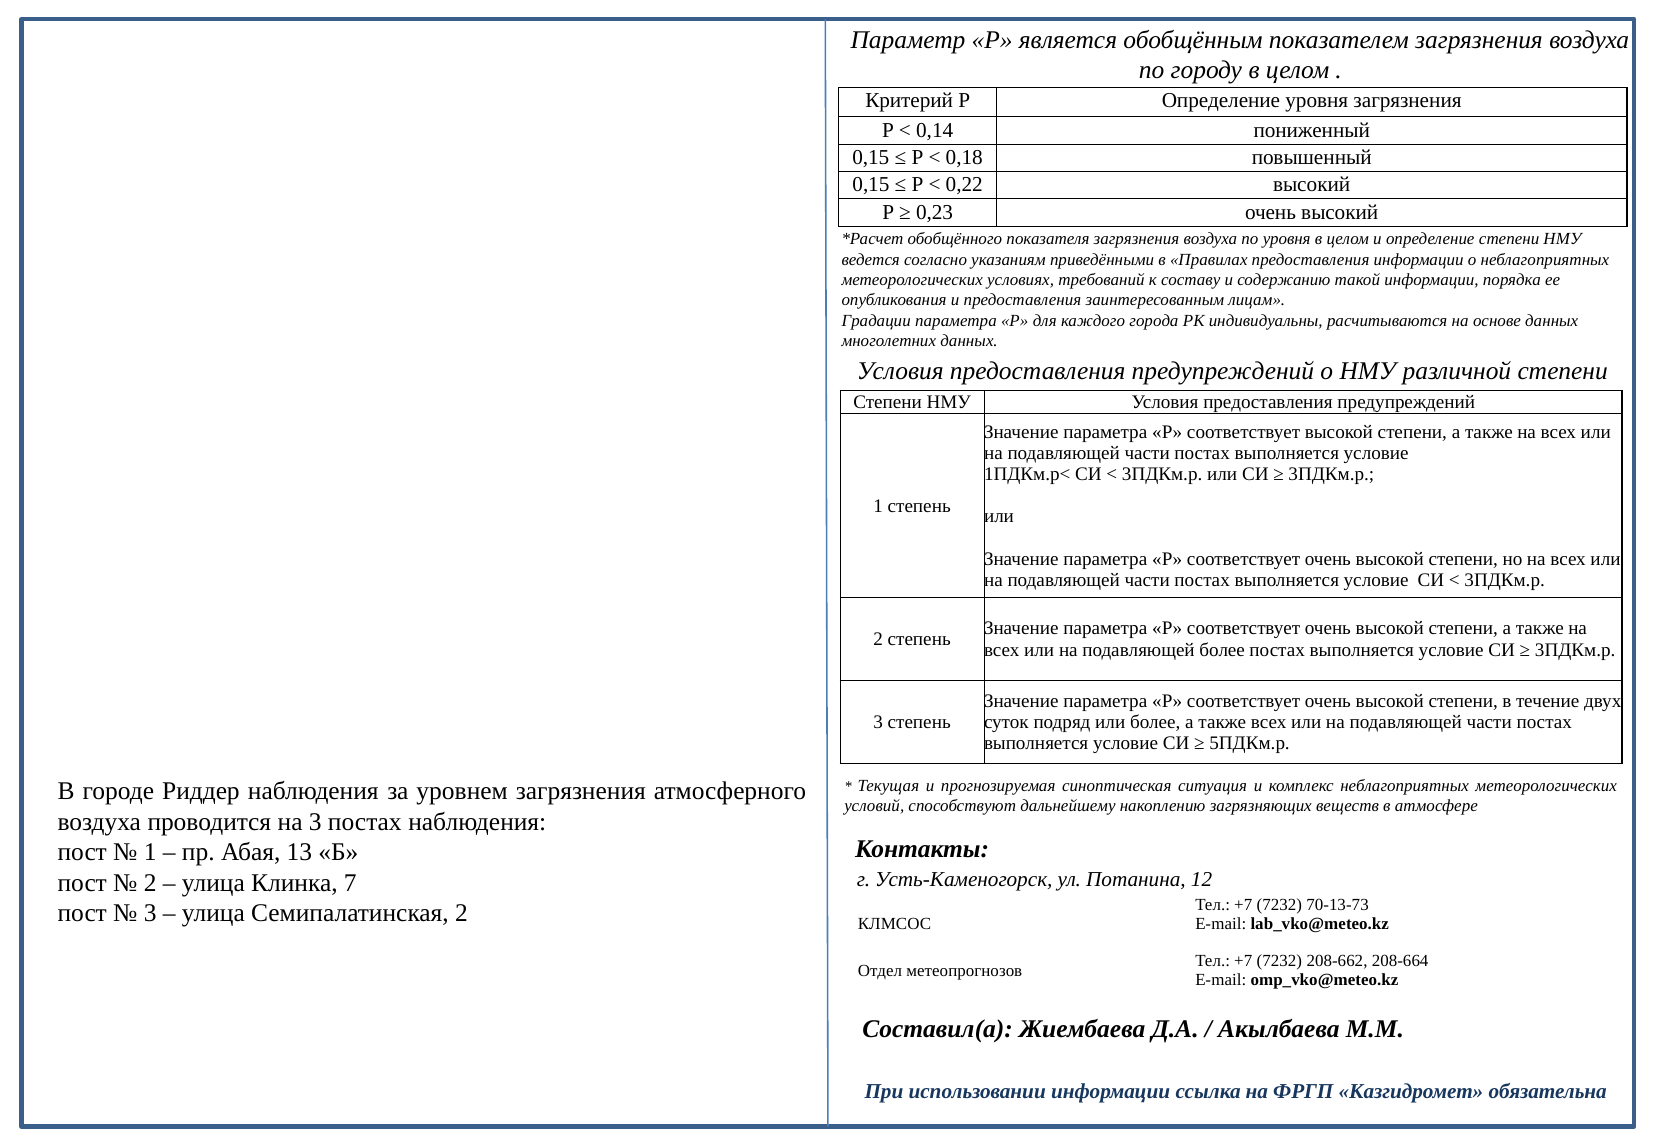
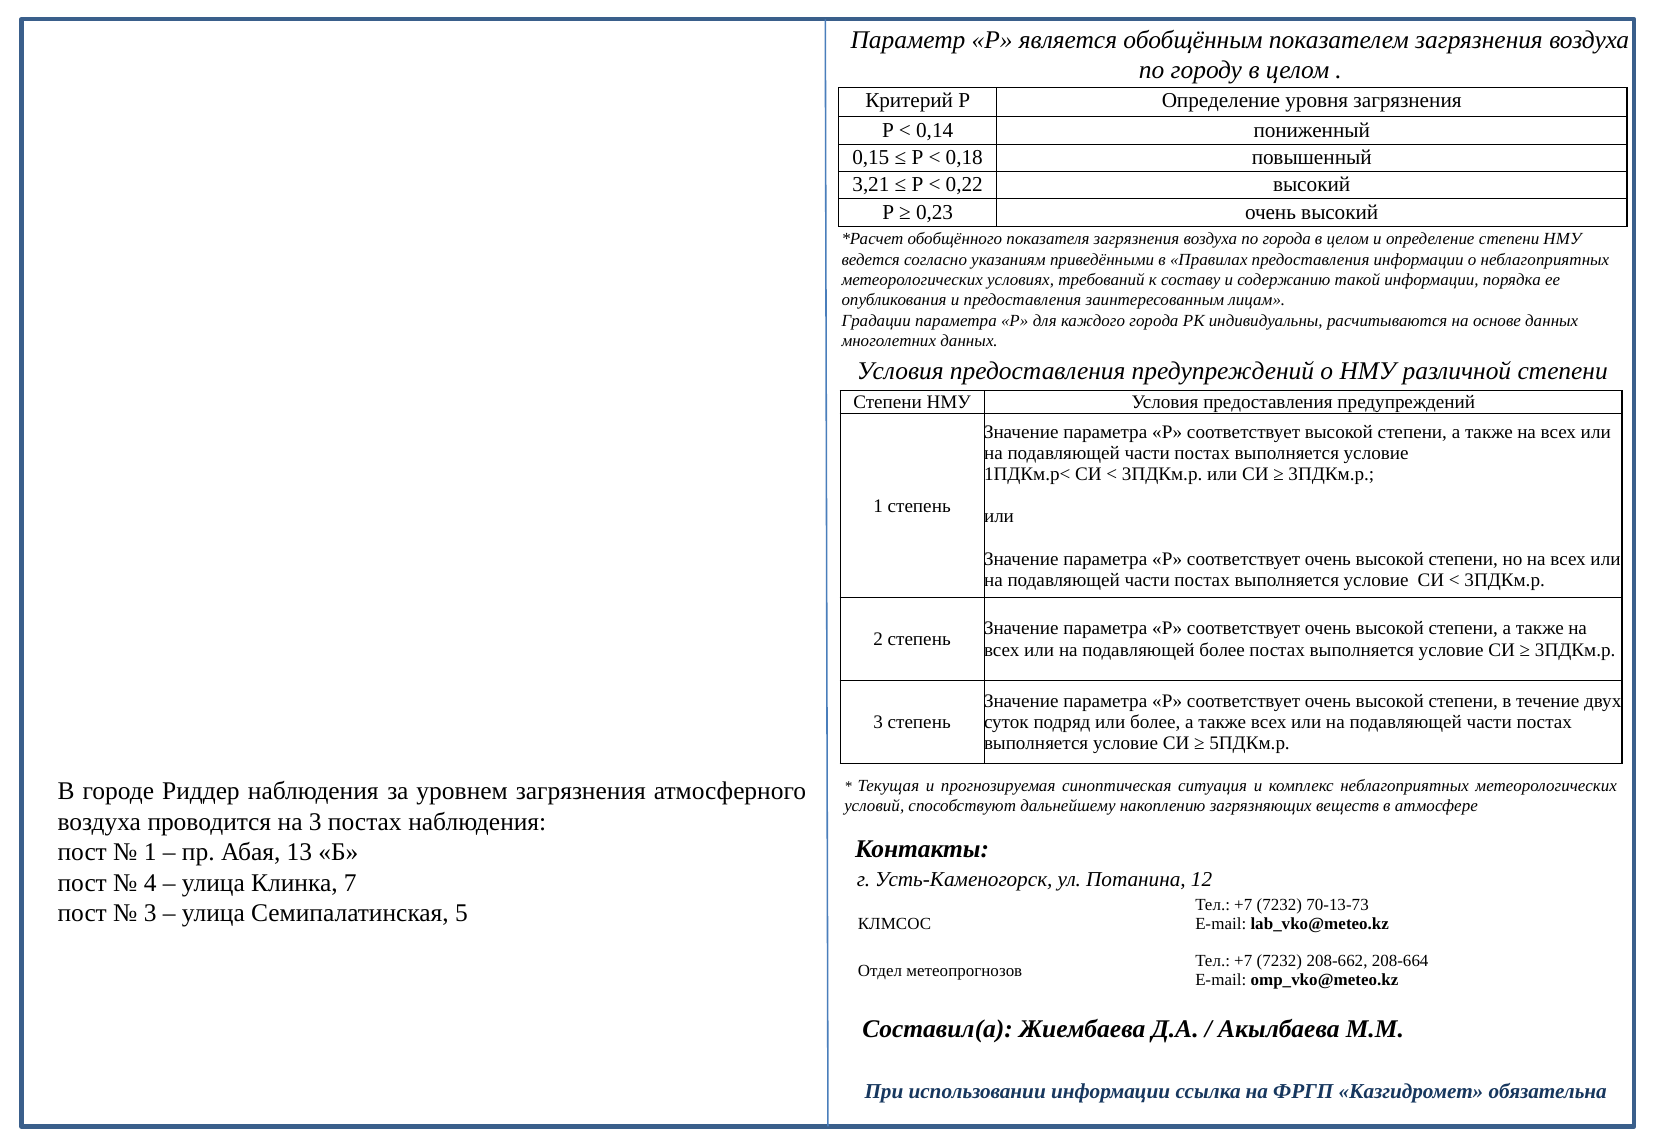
0,15: 0,15 -> 3,21 (871, 185)
по уровня: уровня -> города (1287, 239)
2: 2 -> 4 (150, 883)
Семипалатинская 2: 2 -> 5 (461, 914)
